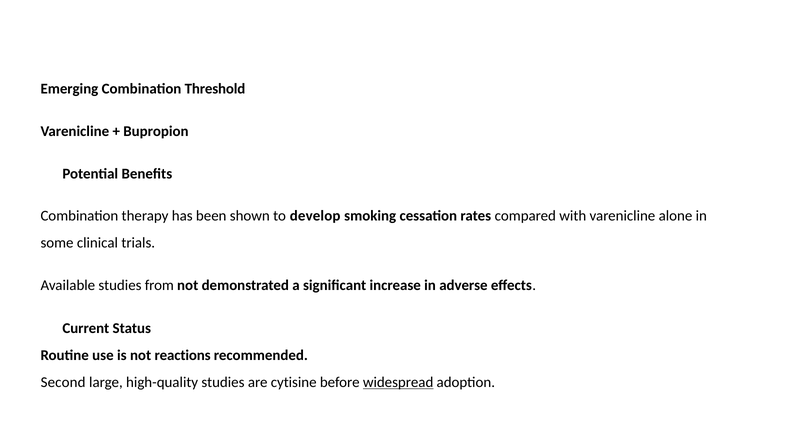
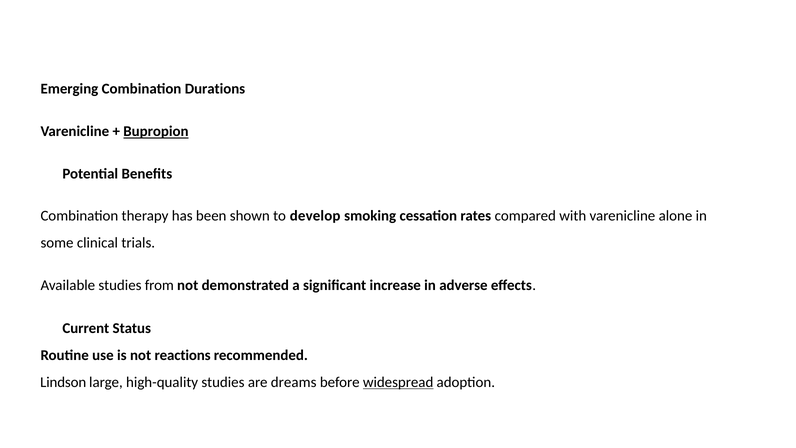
Threshold: Threshold -> Durations (215, 89)
Bupropion underline: none -> present (156, 131)
Second: Second -> Lindson (63, 382)
cytisine: cytisine -> dreams (294, 382)
